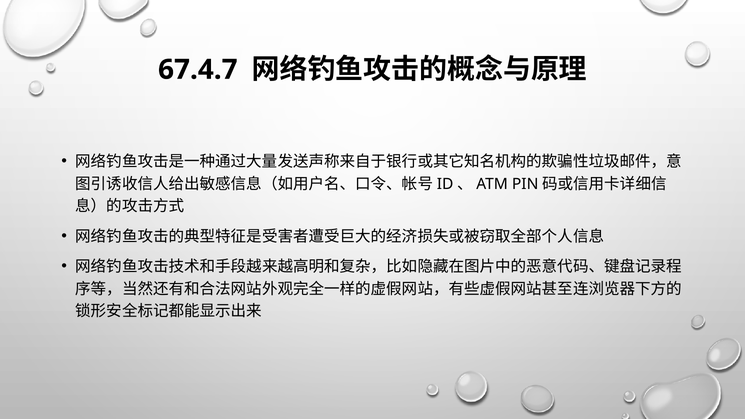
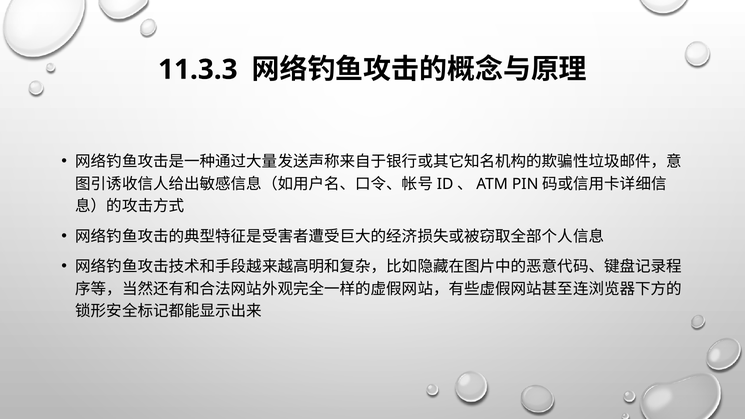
67.4.7: 67.4.7 -> 11.3.3 (198, 70)
